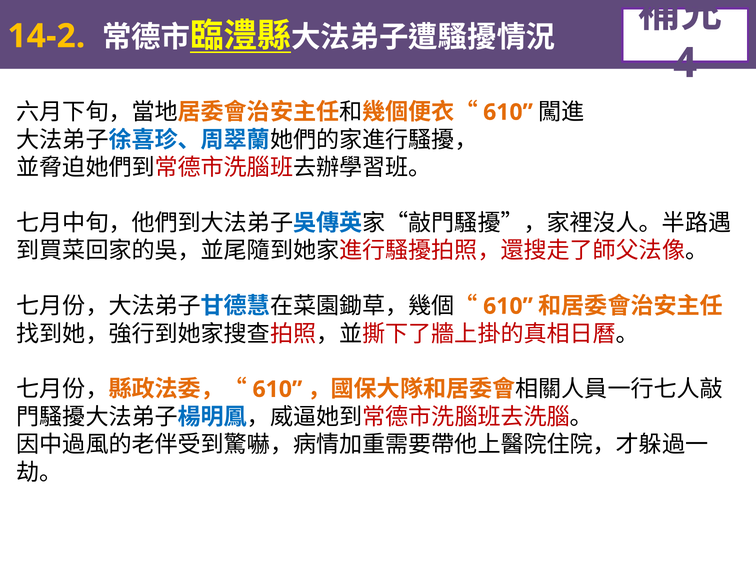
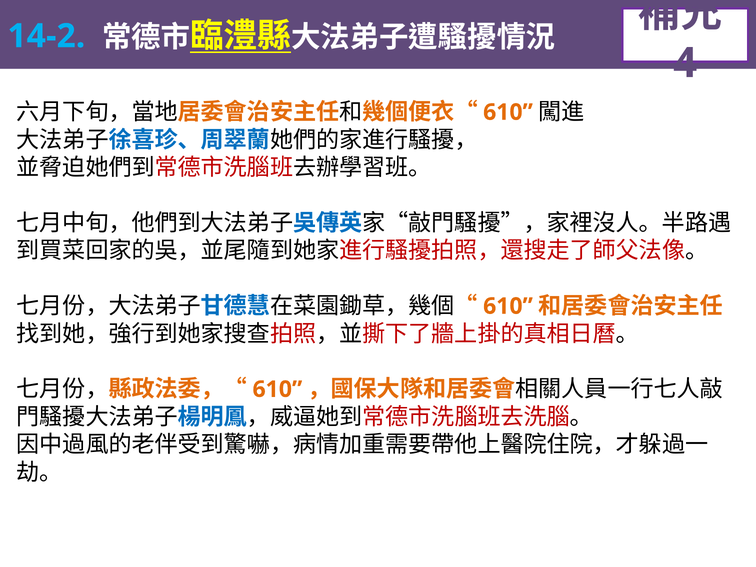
14-2 colour: yellow -> light blue (46, 36)
